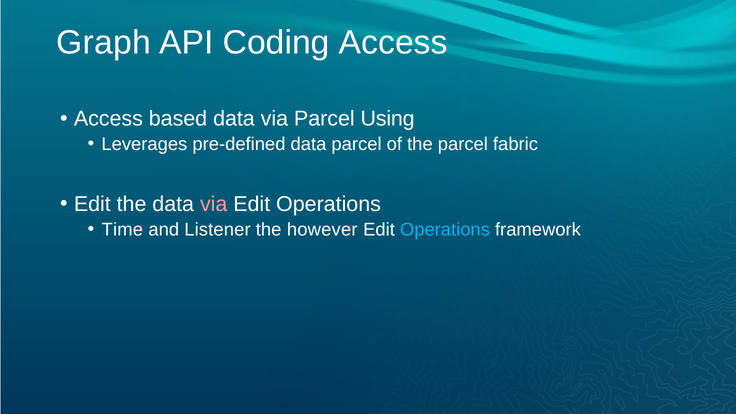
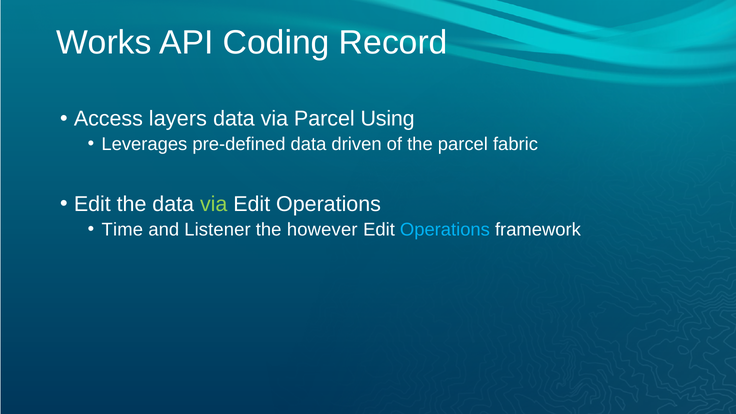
Graph: Graph -> Works (104, 43)
Coding Access: Access -> Record (393, 43)
based: based -> layers (178, 119)
data parcel: parcel -> driven (357, 144)
via colour: pink -> light green (214, 204)
